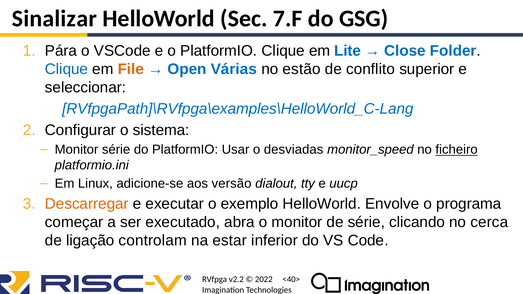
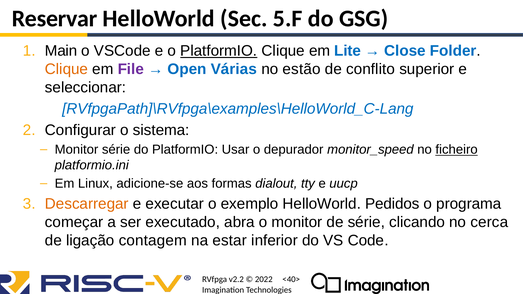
Sinalizar: Sinalizar -> Reservar (55, 19)
7.F: 7.F -> 5.F (288, 19)
Pára: Pára -> Main (61, 51)
PlatformIO underline: none -> present (219, 51)
Clique colour: blue -> orange (67, 69)
File colour: orange -> purple (131, 69)
desviadas: desviadas -> depurador (294, 150)
versão: versão -> formas (232, 184)
Envolve: Envolve -> Pedidos (392, 204)
controlam: controlam -> contagem (153, 241)
